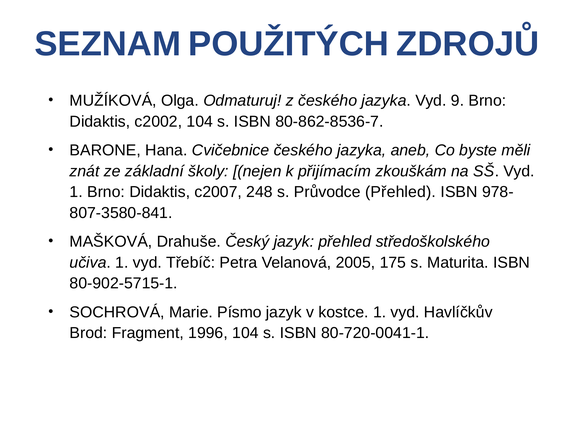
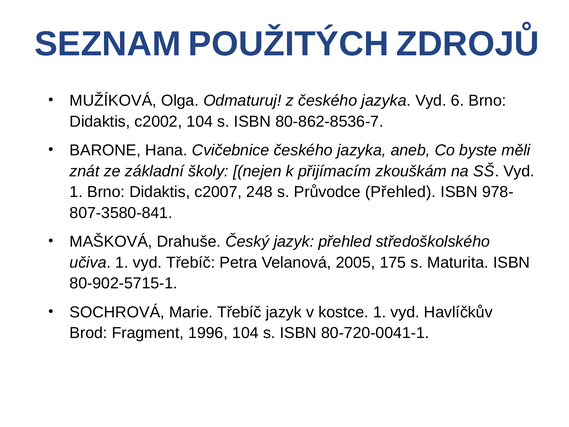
9: 9 -> 6 (458, 101)
Marie Písmo: Písmo -> Třebíč (239, 312)
